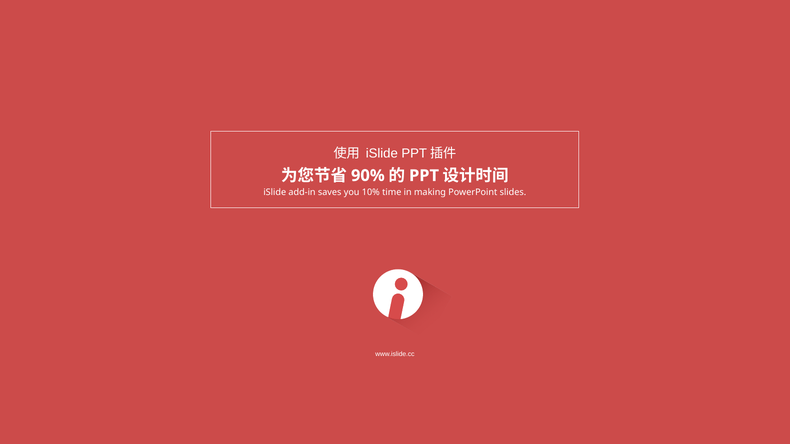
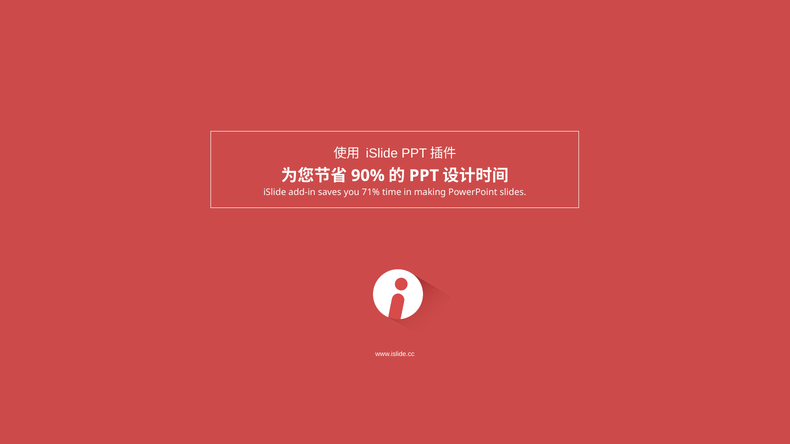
10%: 10% -> 71% (371, 193)
